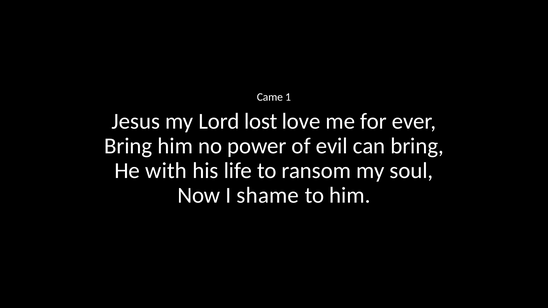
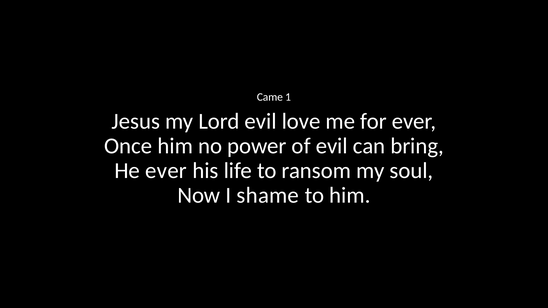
Lord lost: lost -> evil (261, 121)
Bring: Bring -> Once (128, 146)
He with: with -> ever (166, 171)
